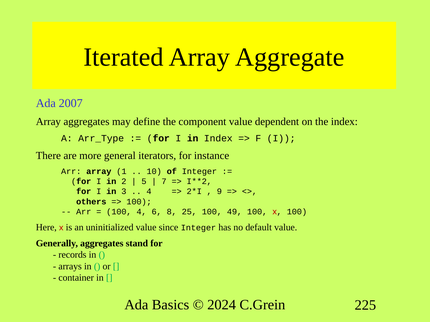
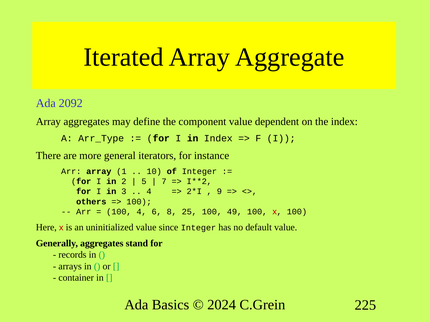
2007: 2007 -> 2092 (71, 103)
